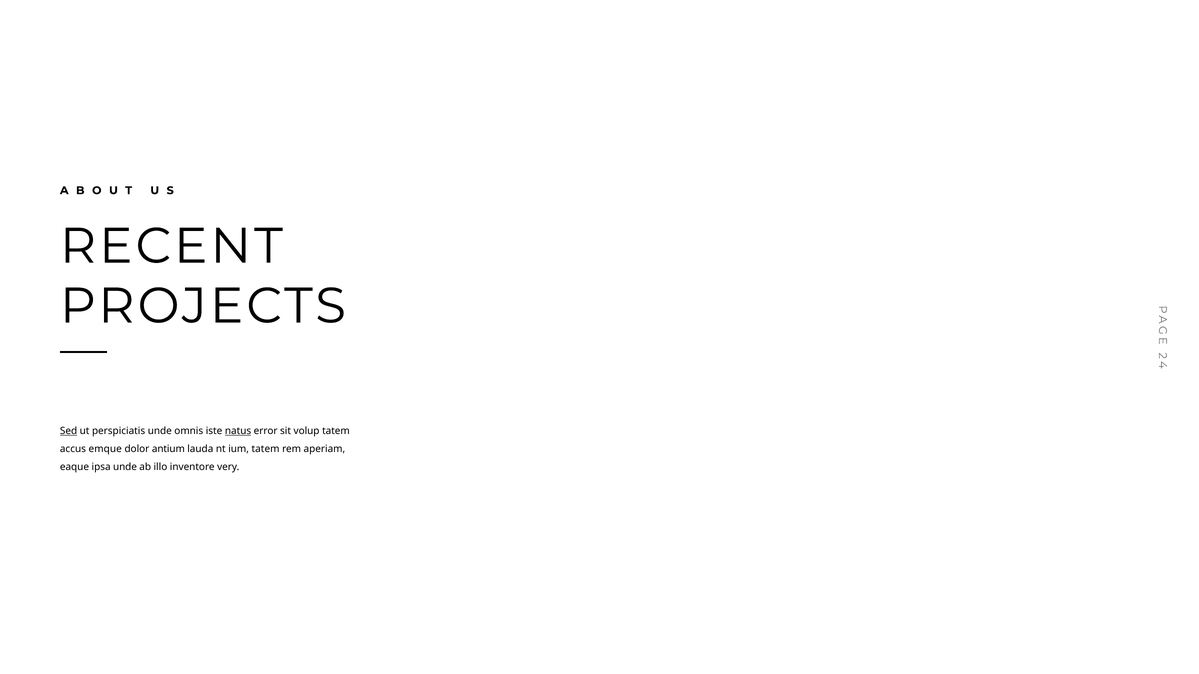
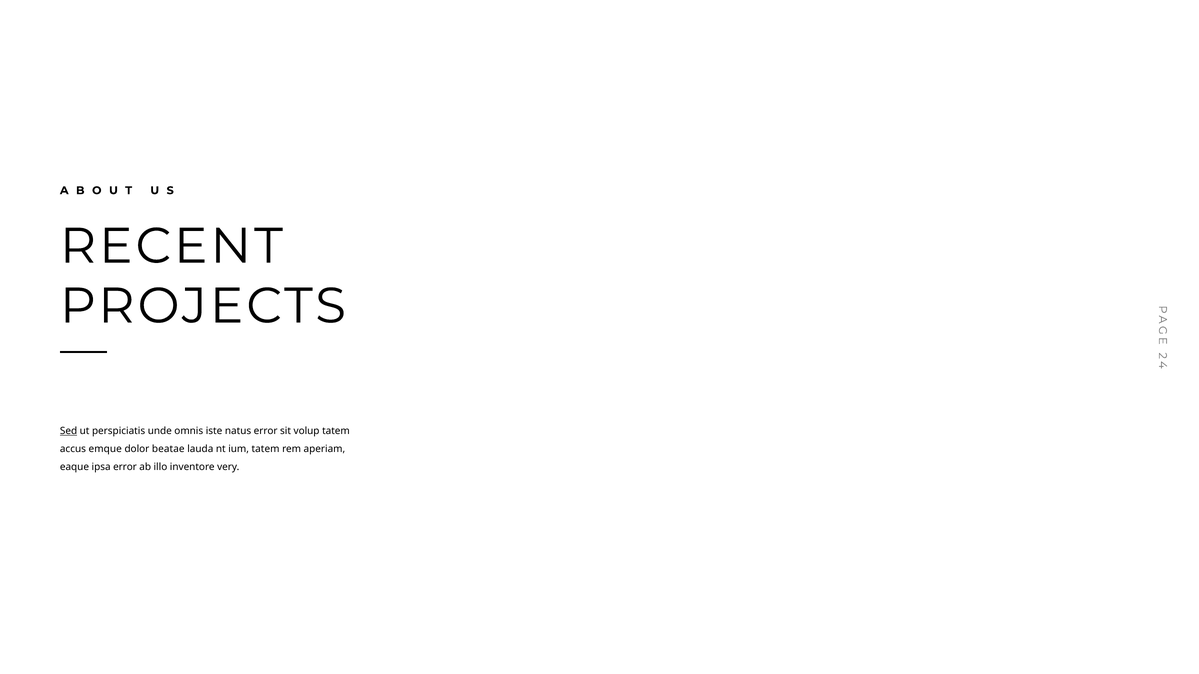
natus underline: present -> none (238, 431)
antium: antium -> beatae (168, 449)
ipsa unde: unde -> error (125, 467)
